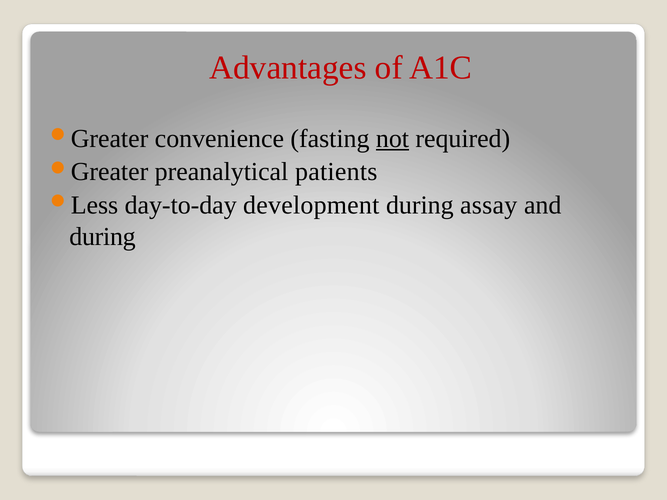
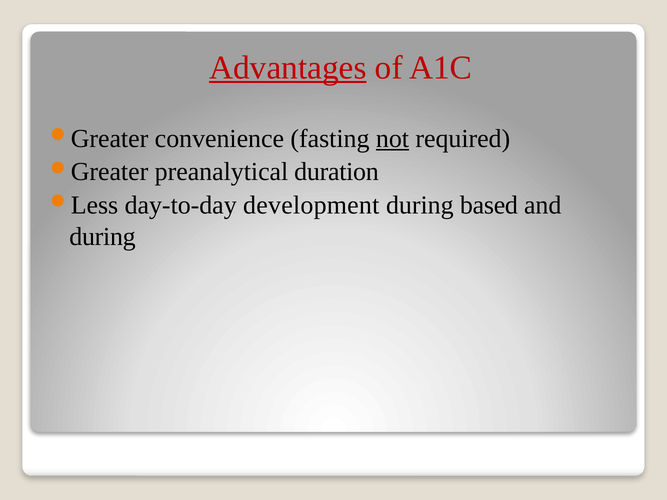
Advantages underline: none -> present (288, 68)
patients: patients -> duration (337, 172)
assay: assay -> based (489, 205)
